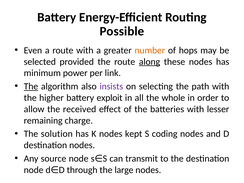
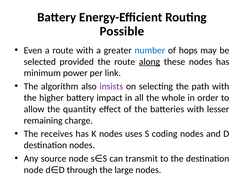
number colour: orange -> blue (150, 50)
The underline: present -> none (31, 86)
exploit: exploit -> impact (110, 98)
received: received -> quantity (80, 109)
solution: solution -> receives (57, 134)
kept: kept -> uses (134, 134)
